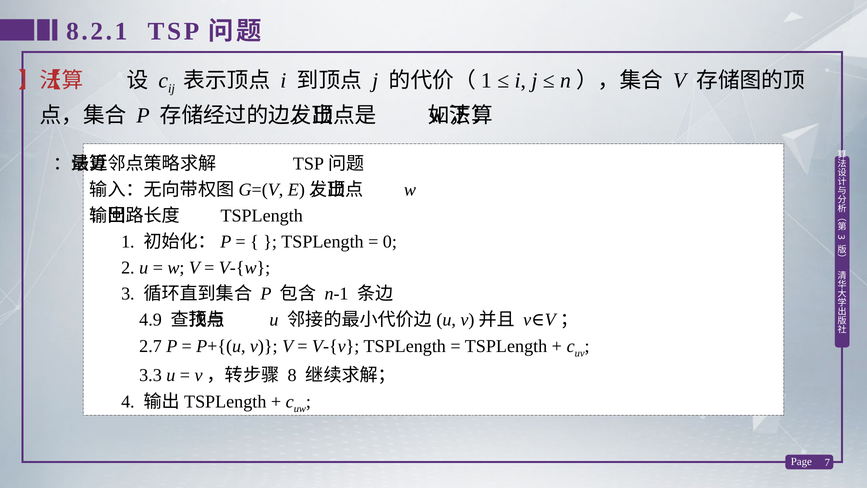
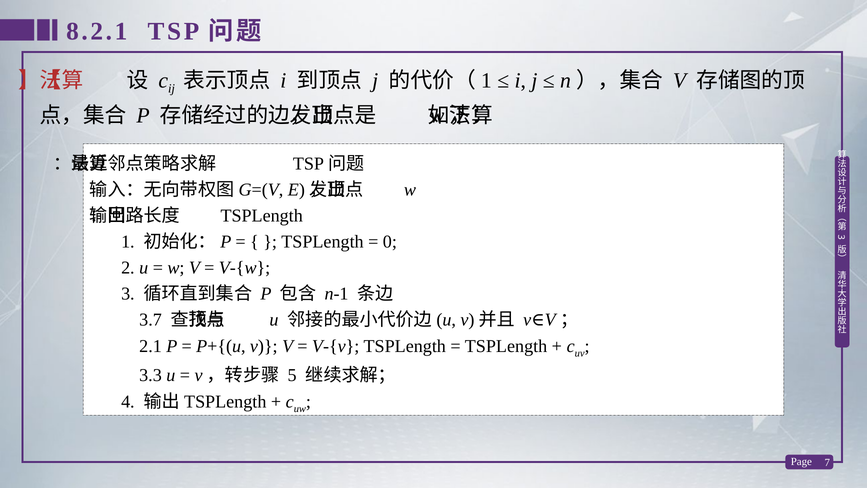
4.9: 4.9 -> 3.7 (151, 319)
2.7: 2.7 -> 2.1 (151, 346)
8: 8 -> 5 (292, 375)
